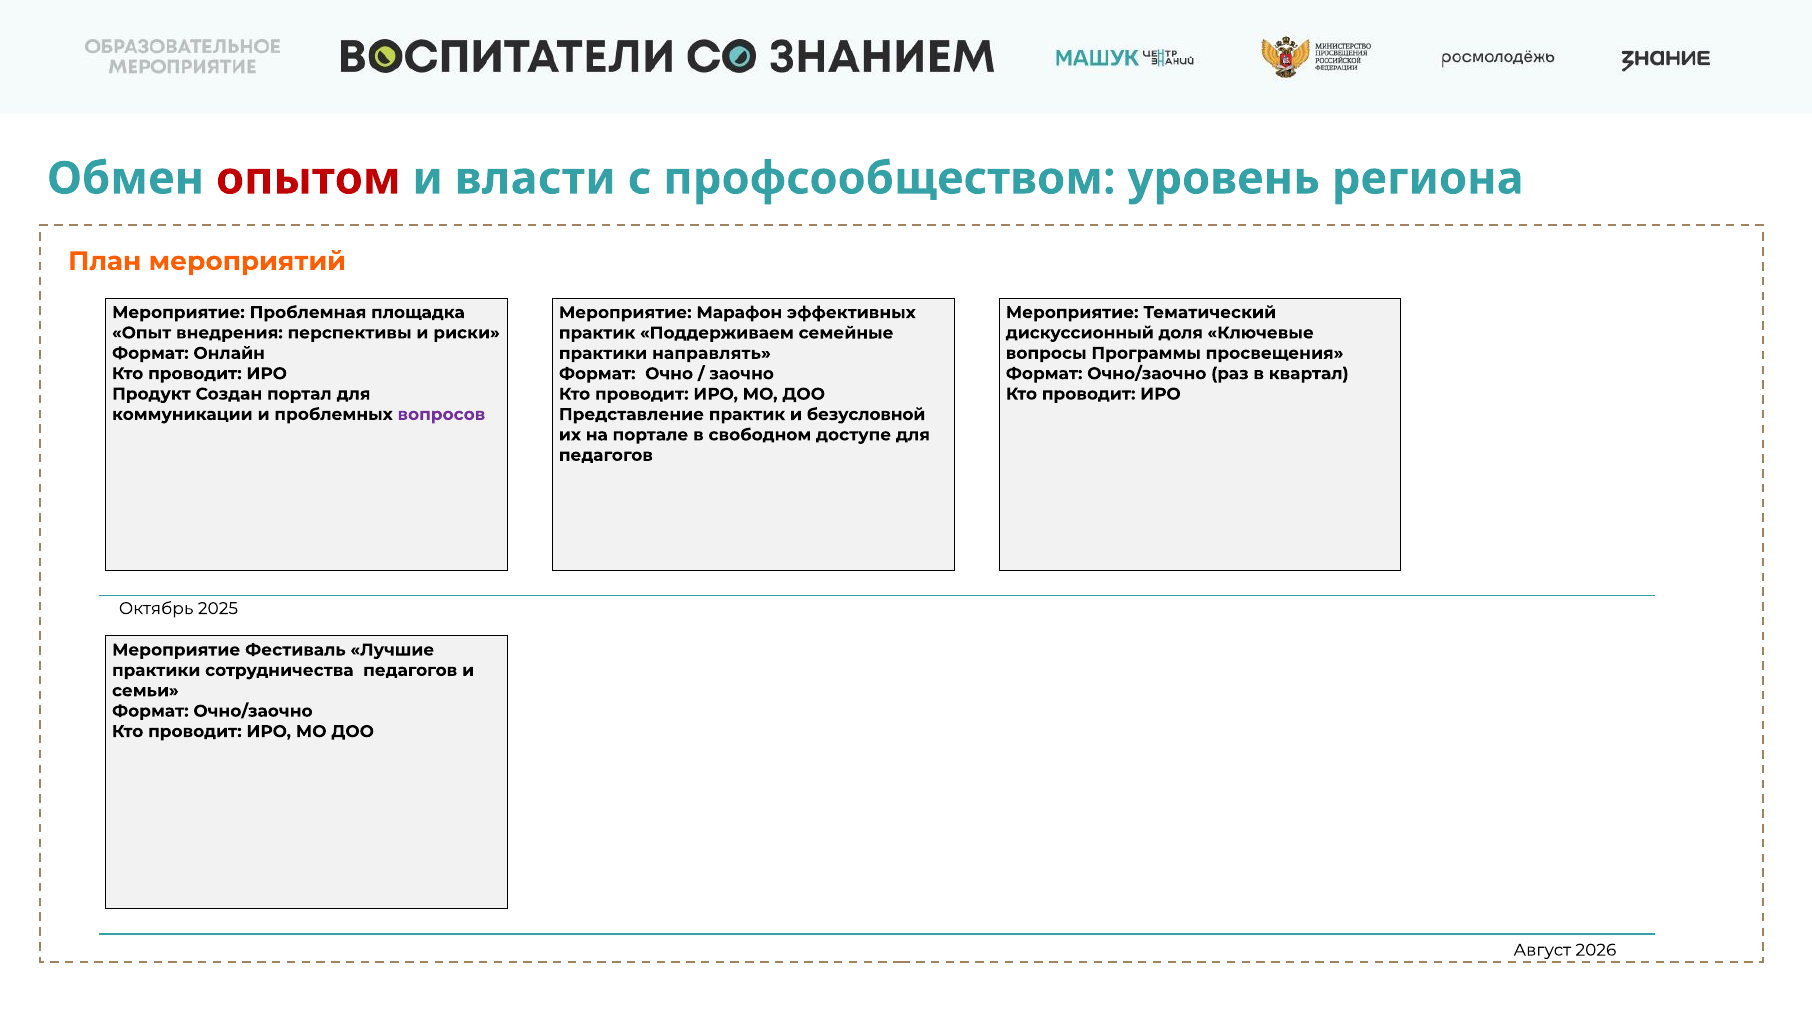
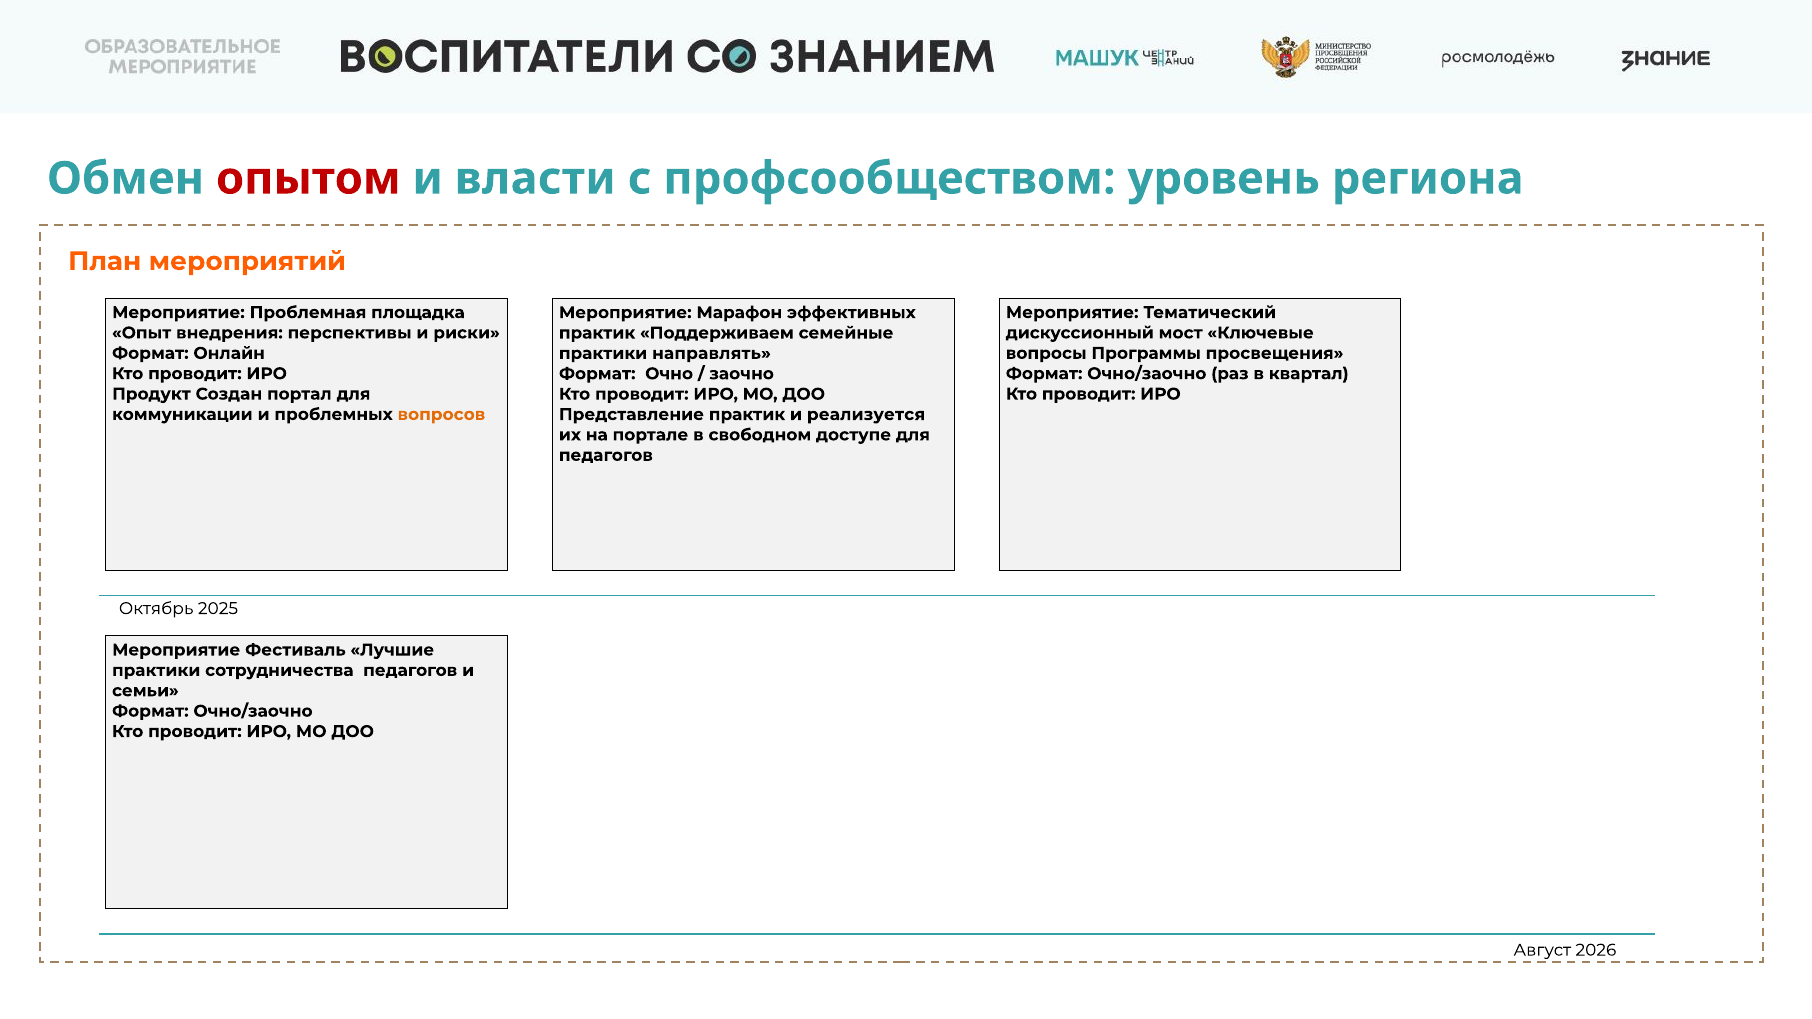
доля: доля -> мост (1181, 333)
вопросов colour: purple -> orange (441, 414)
безусловной: безусловной -> реализуется (866, 415)
